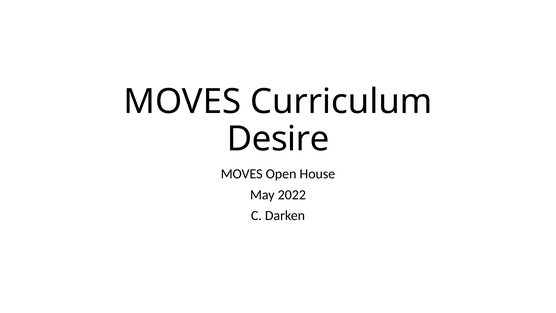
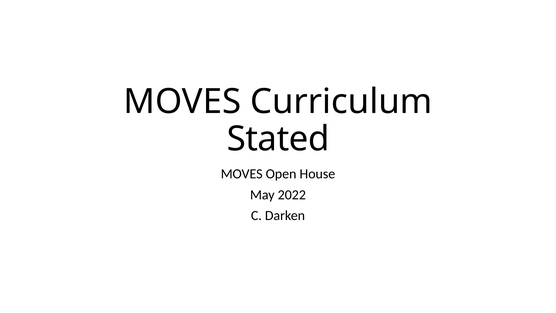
Desire: Desire -> Stated (278, 139)
